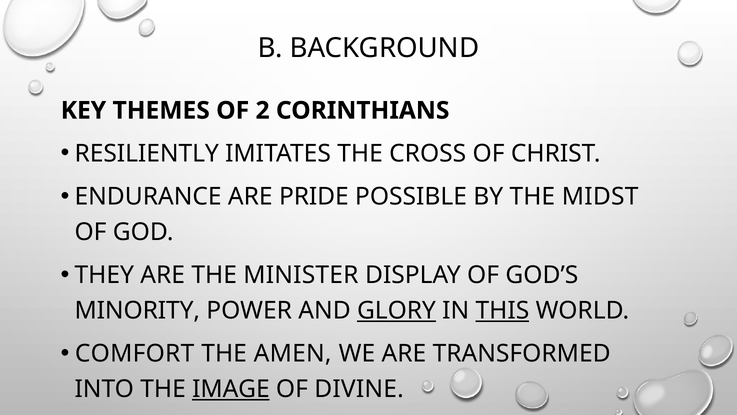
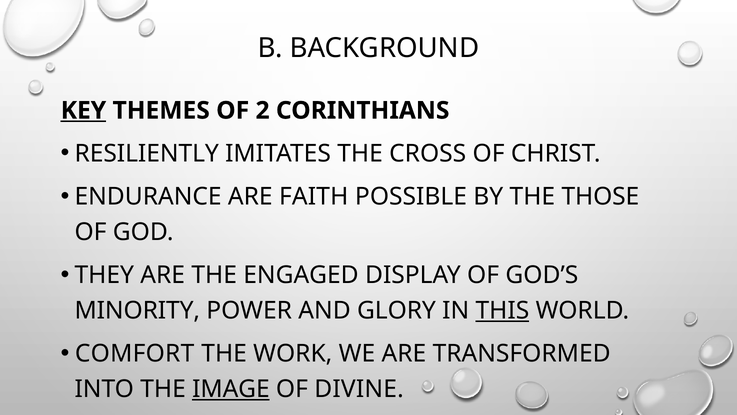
KEY underline: none -> present (83, 110)
PRIDE: PRIDE -> FAITH (314, 197)
MIDST: MIDST -> THOSE (600, 197)
MINISTER: MINISTER -> ENGAGED (301, 275)
GLORY underline: present -> none (396, 310)
AMEN: AMEN -> WORK (293, 353)
